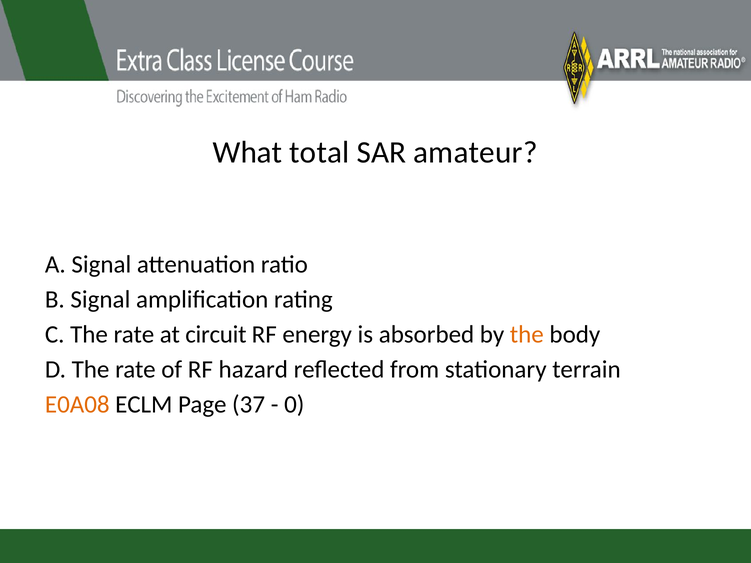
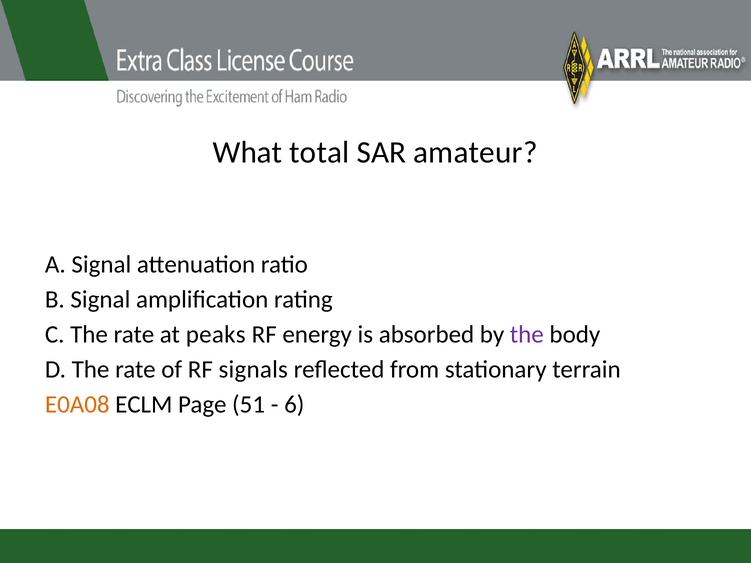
circuit: circuit -> peaks (216, 335)
the colour: orange -> purple (527, 335)
hazard: hazard -> signals (253, 370)
37: 37 -> 51 (249, 405)
0: 0 -> 6 (294, 405)
